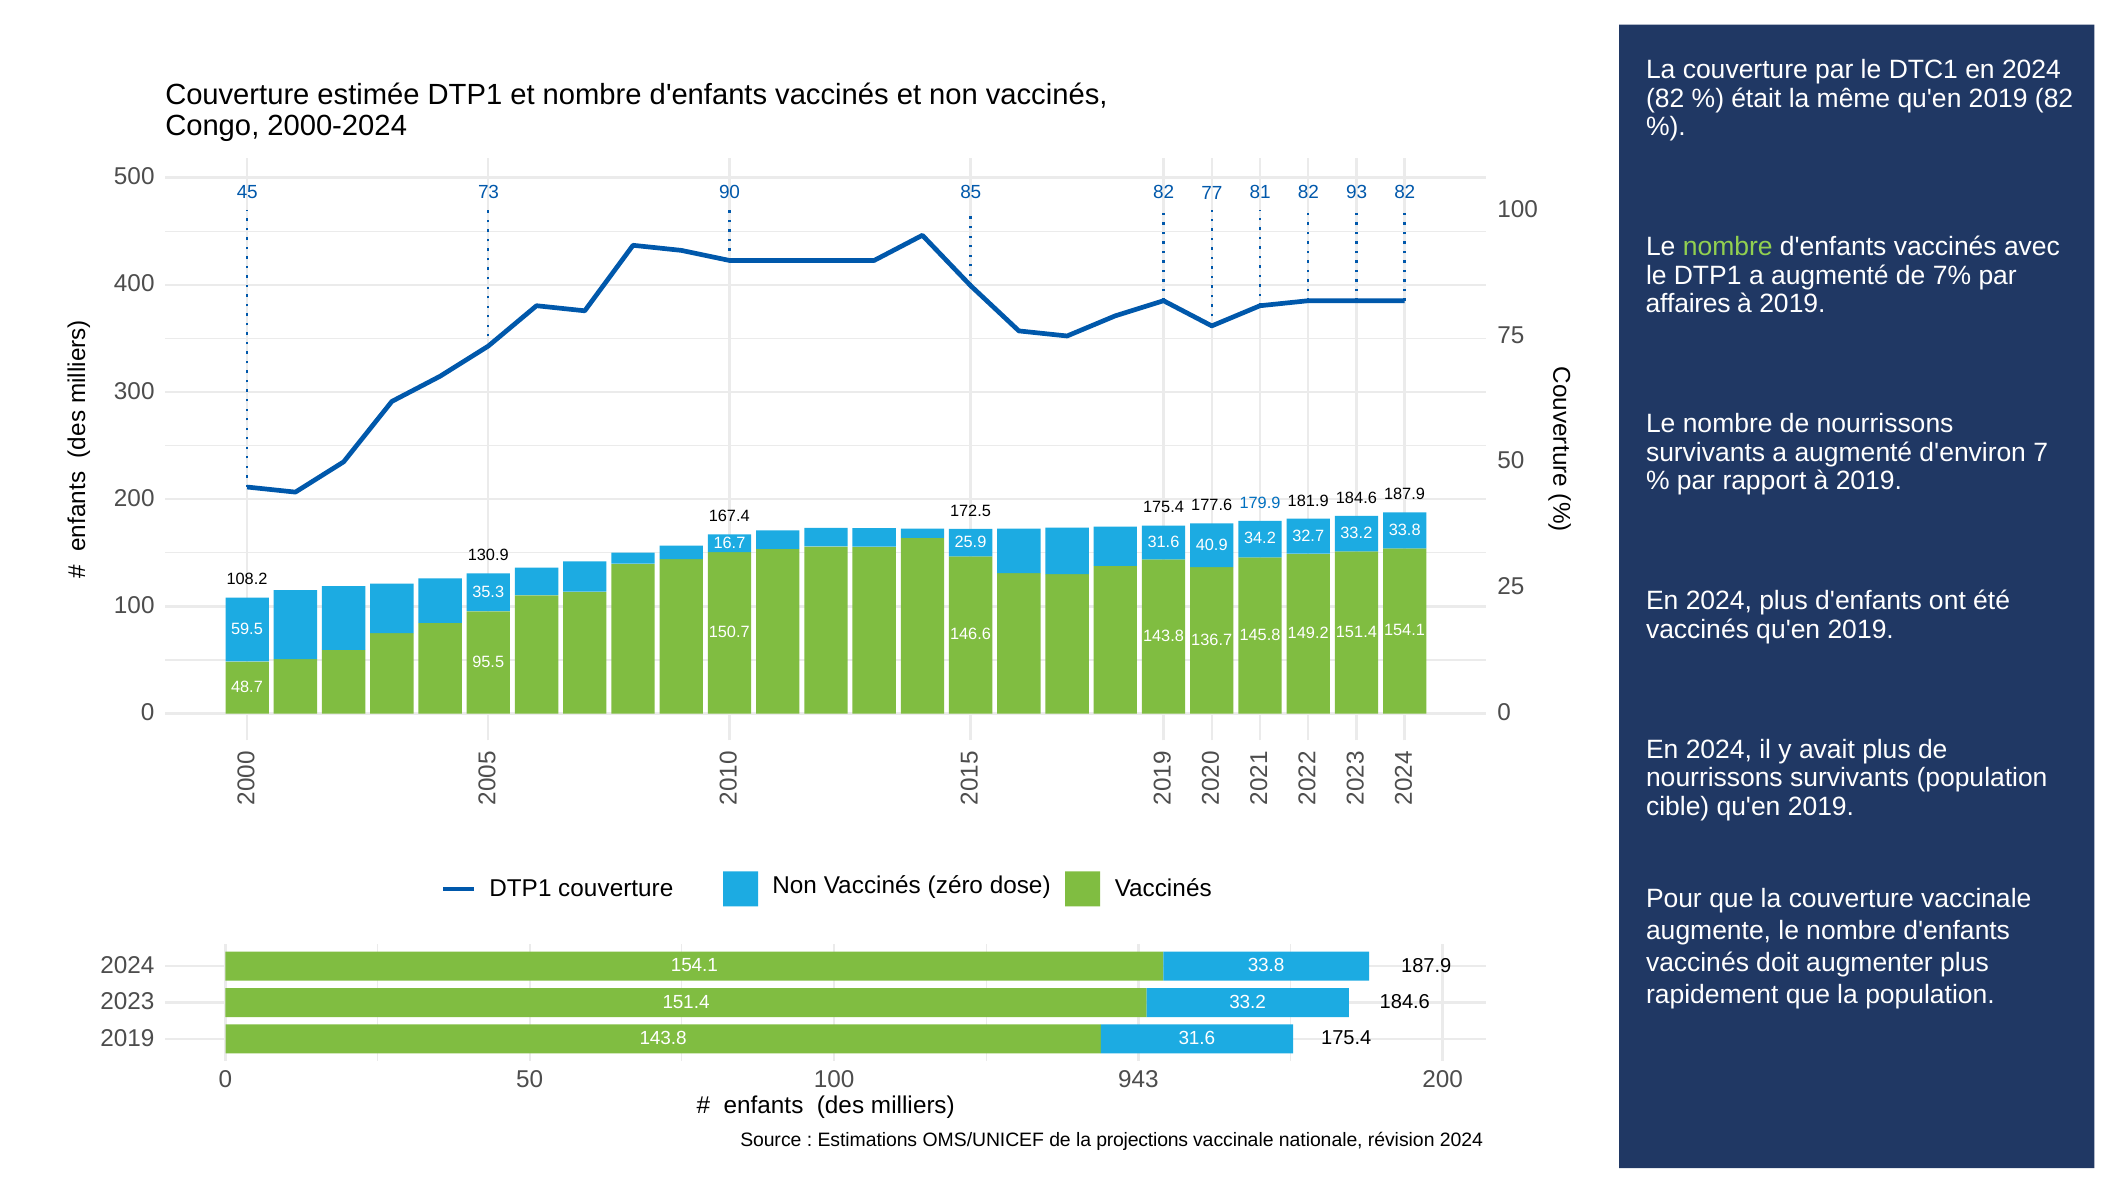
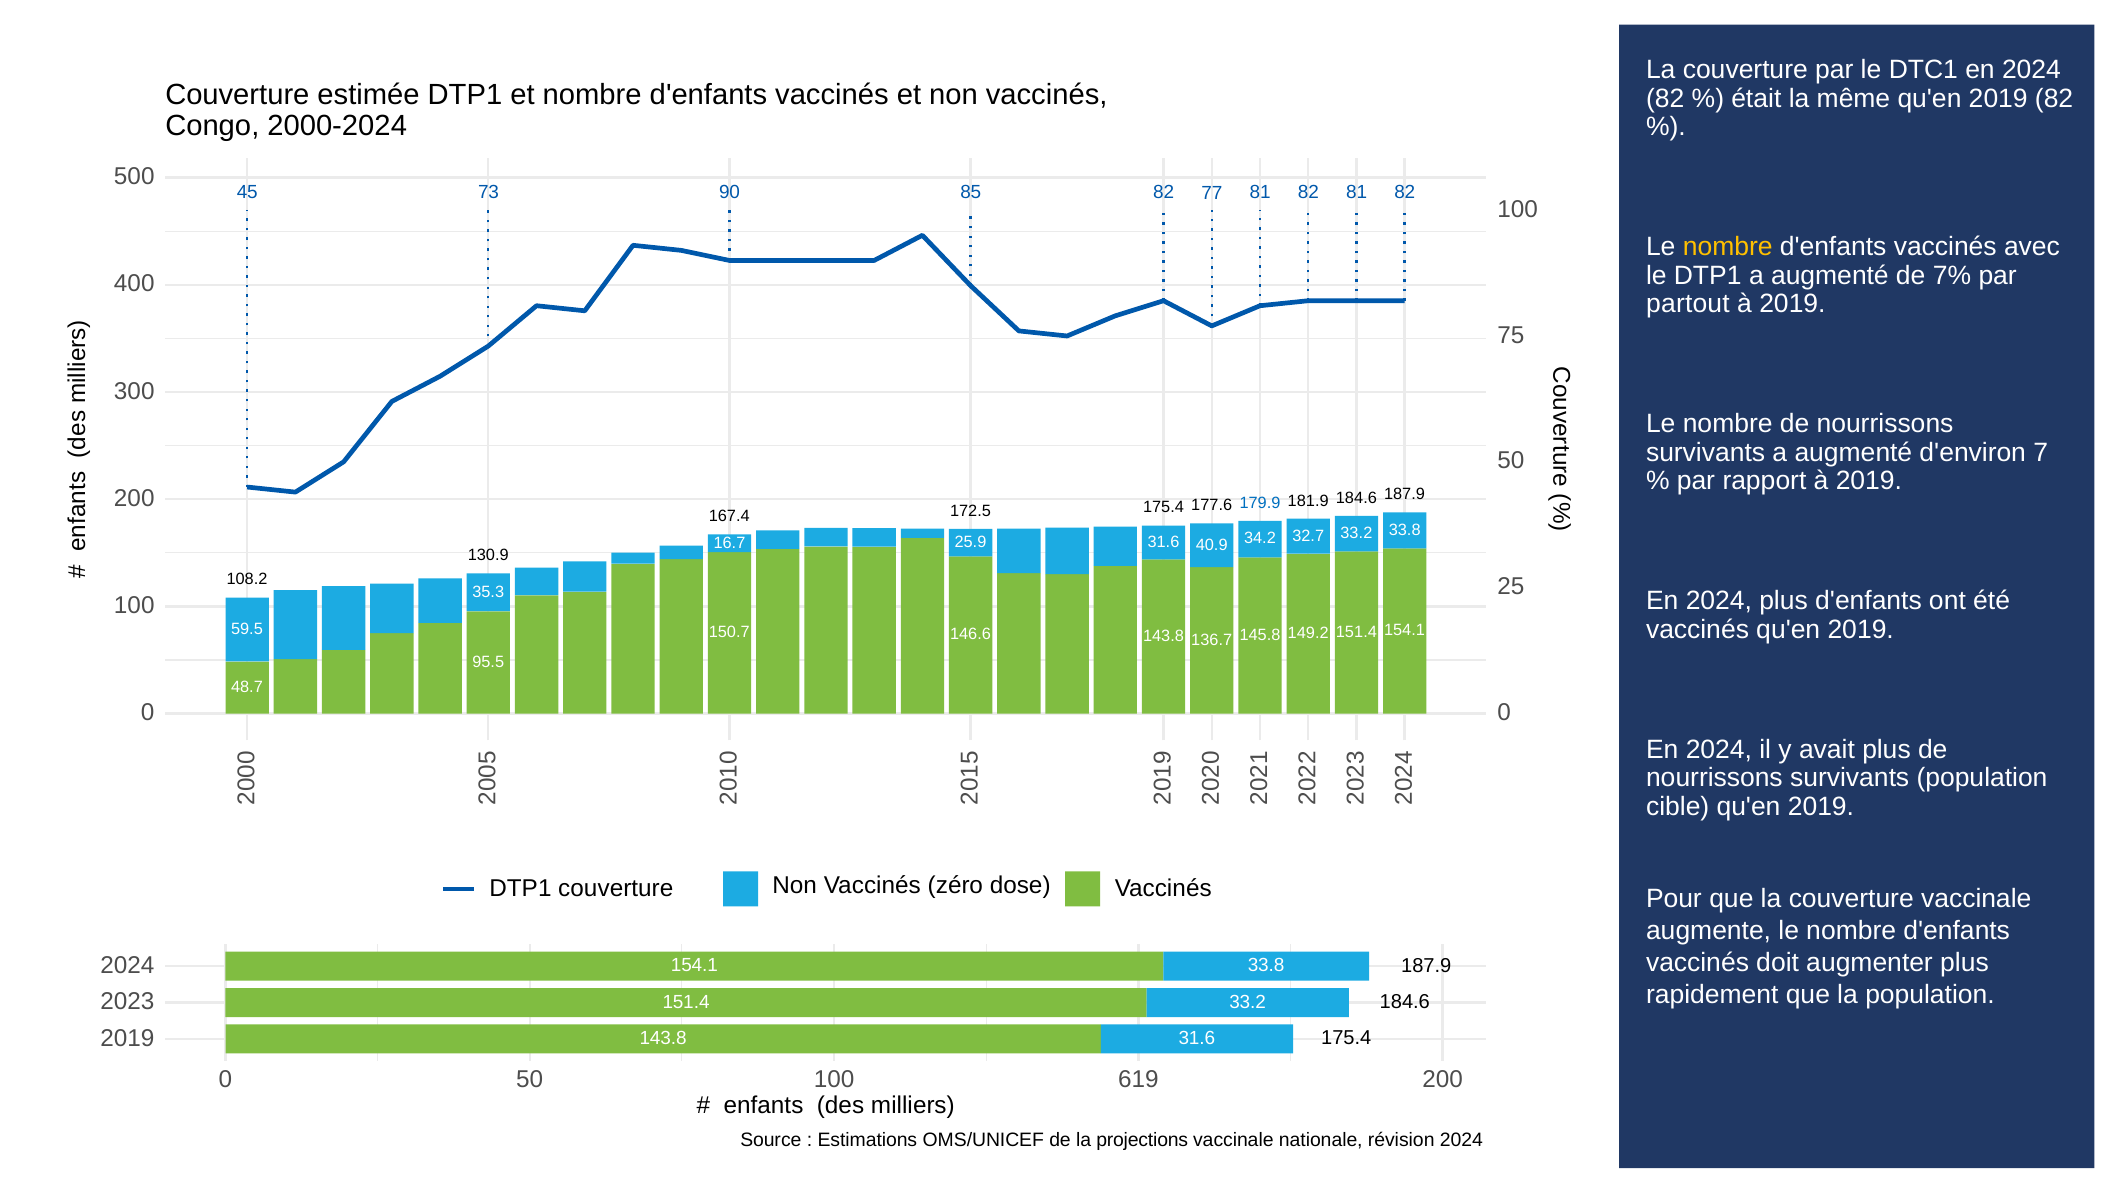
82 93: 93 -> 81 (1357, 192)
nombre colour: light green -> yellow (1728, 247)
affaires: affaires -> partout (1688, 304)
943: 943 -> 619 (1138, 1079)
